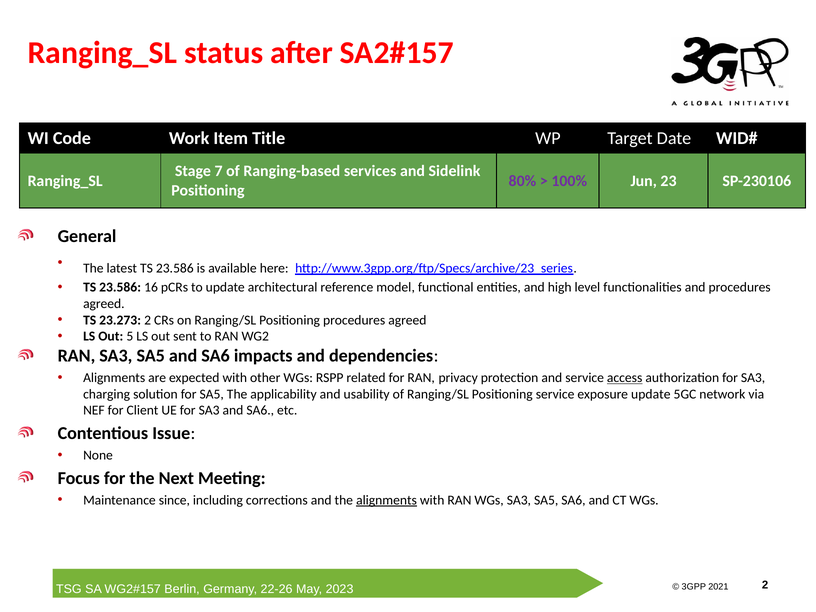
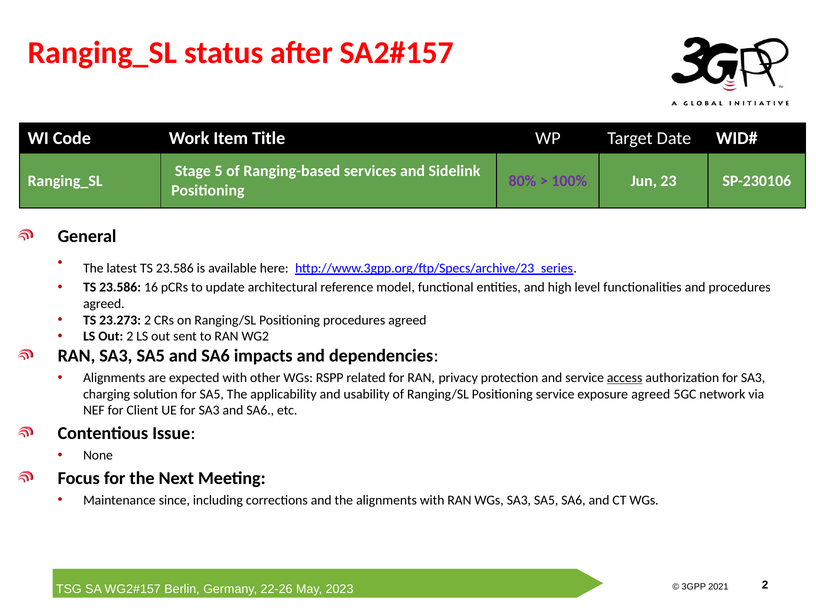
7: 7 -> 5 (219, 171)
Out 5: 5 -> 2 (130, 336)
exposure update: update -> agreed (651, 394)
alignments underline: present -> none (386, 500)
